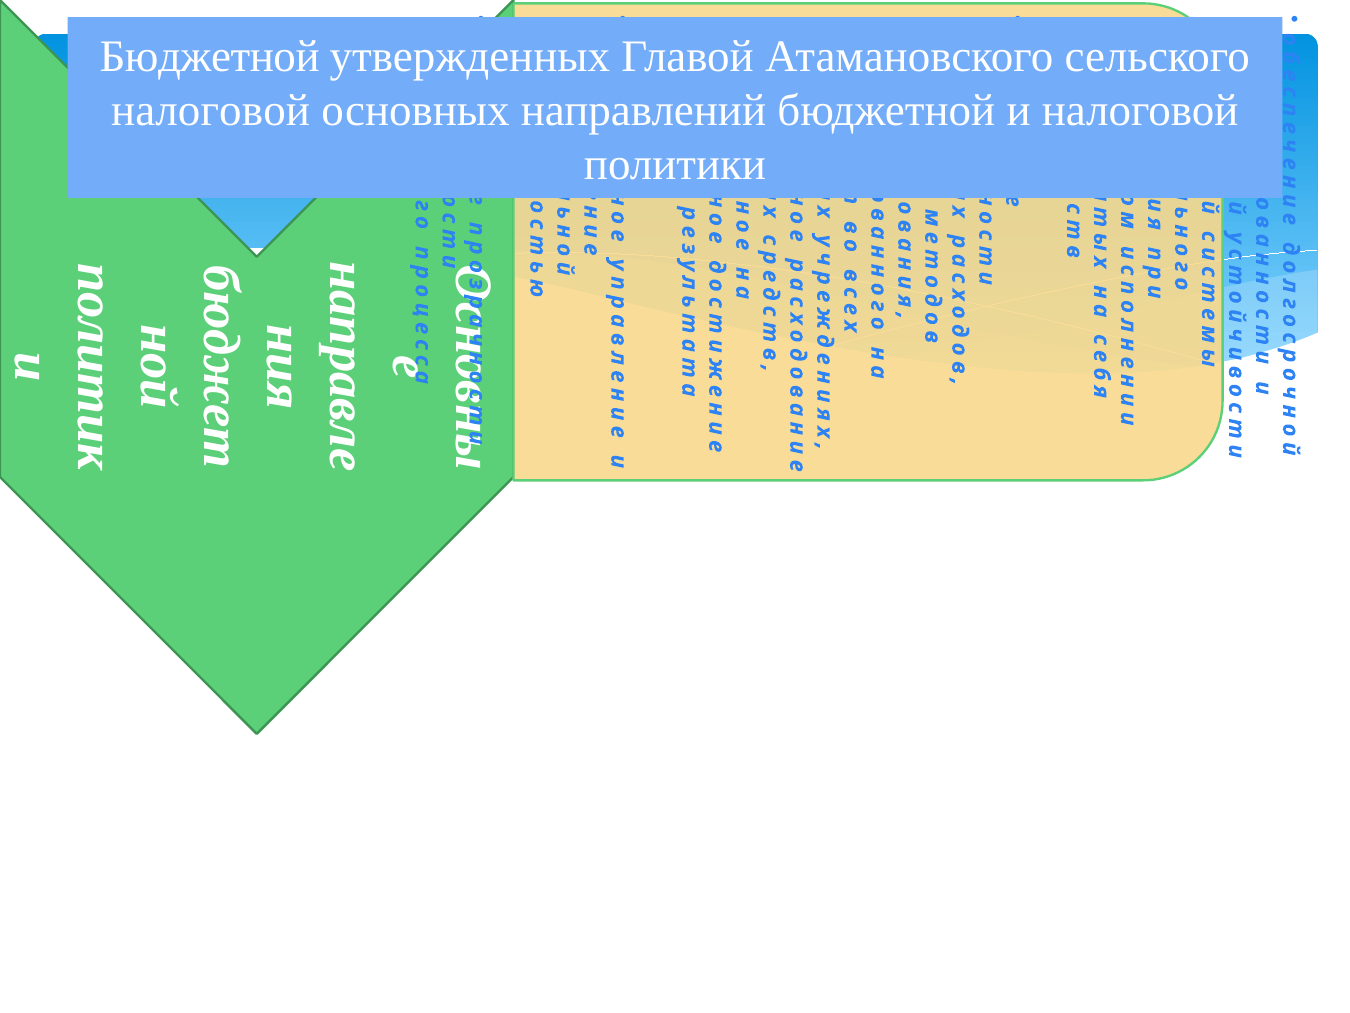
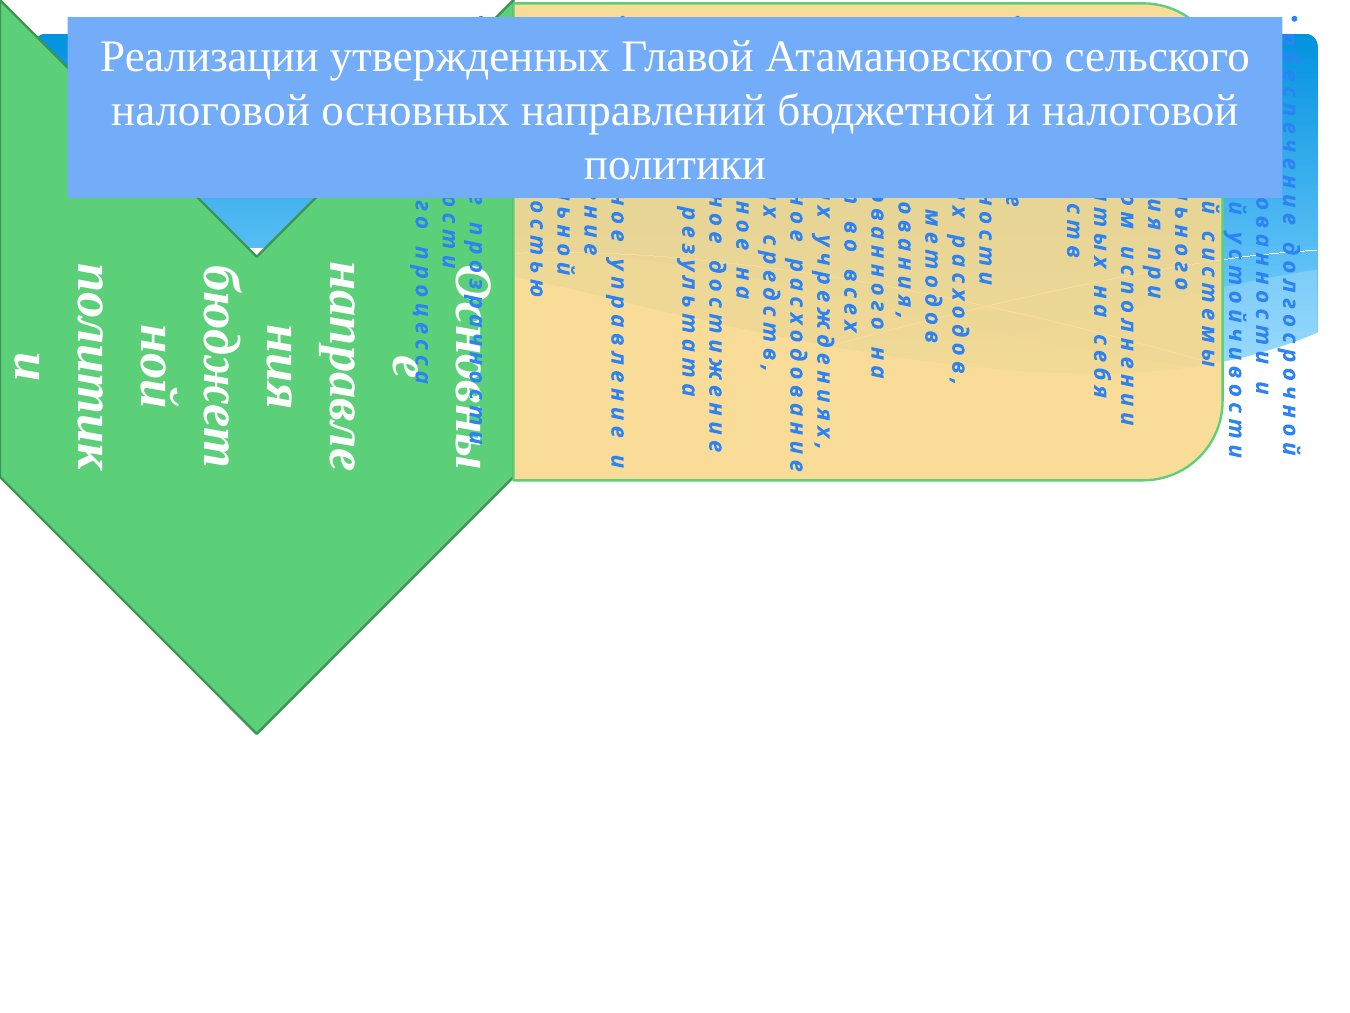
Бюджетной: Бюджетной -> Реализации (209, 57)
